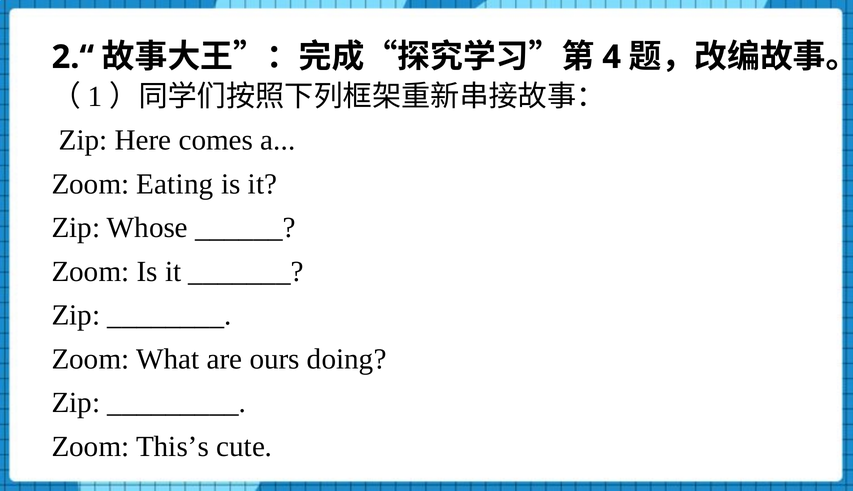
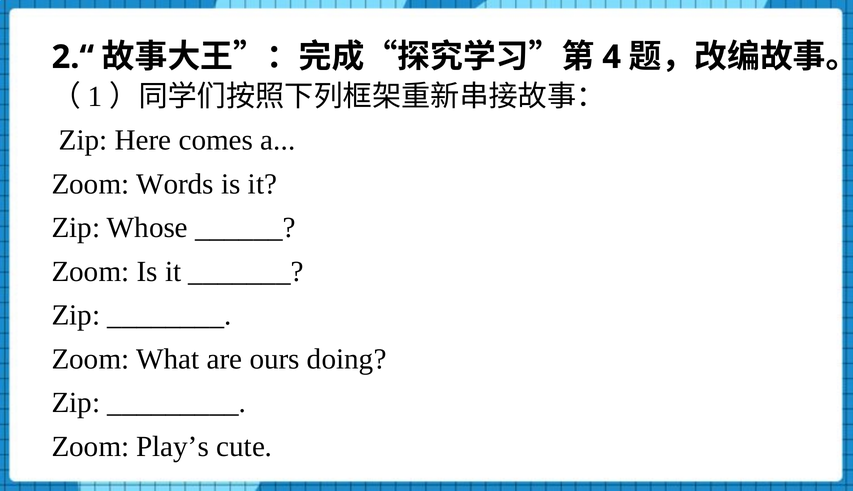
Eating: Eating -> Words (175, 184)
This’s: This’s -> Play’s (173, 447)
